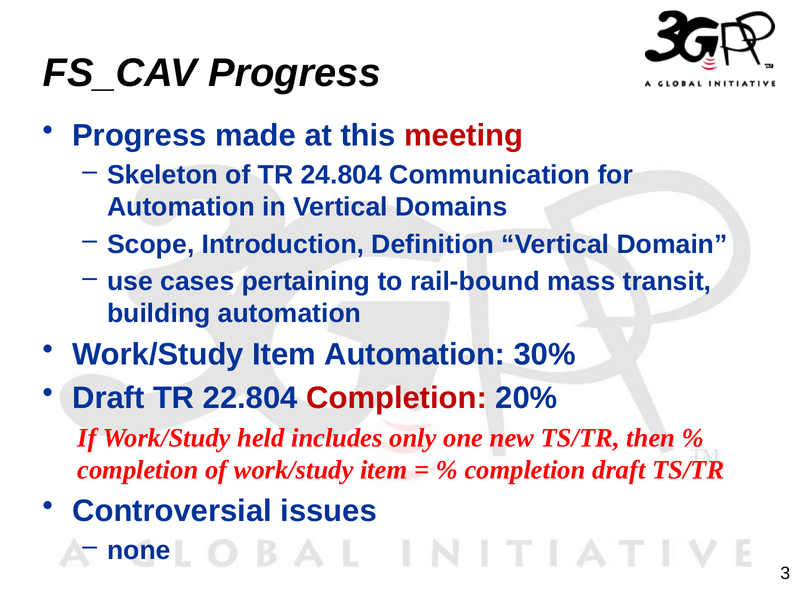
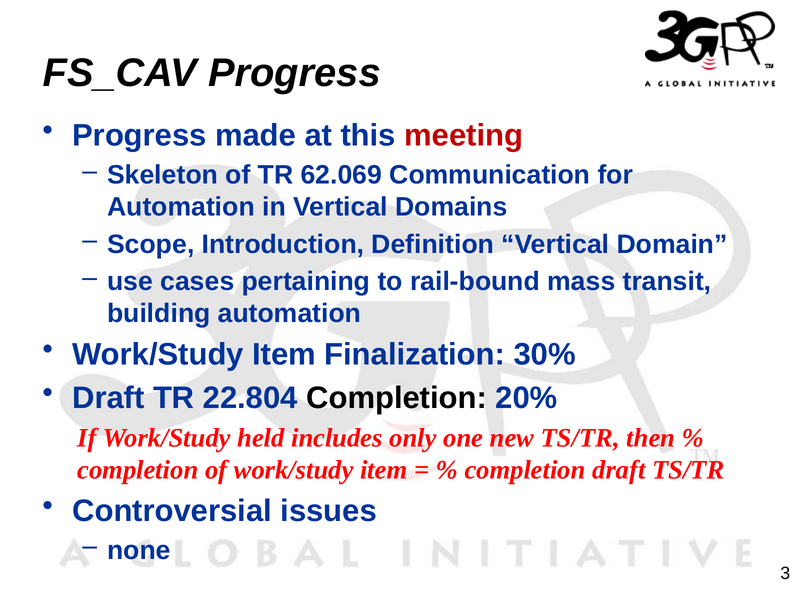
24.804: 24.804 -> 62.069 (341, 175)
Item Automation: Automation -> Finalization (415, 354)
Completion colour: red -> black (397, 398)
